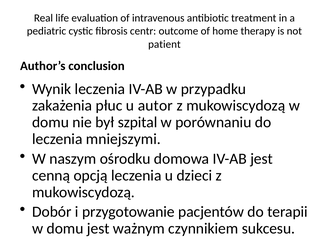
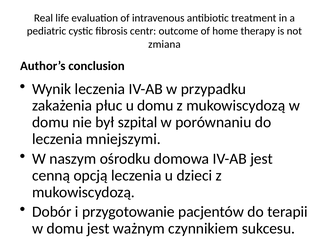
patient: patient -> zmiana (164, 44)
u autor: autor -> domu (155, 106)
